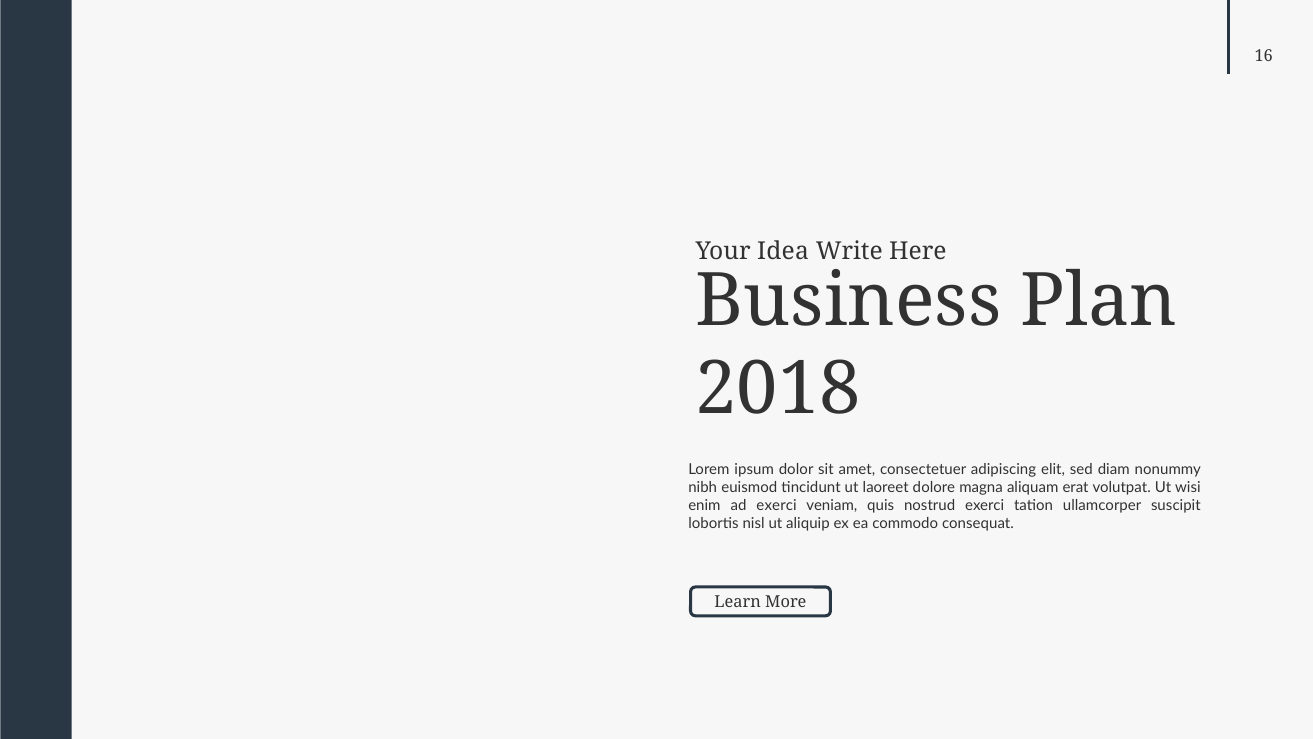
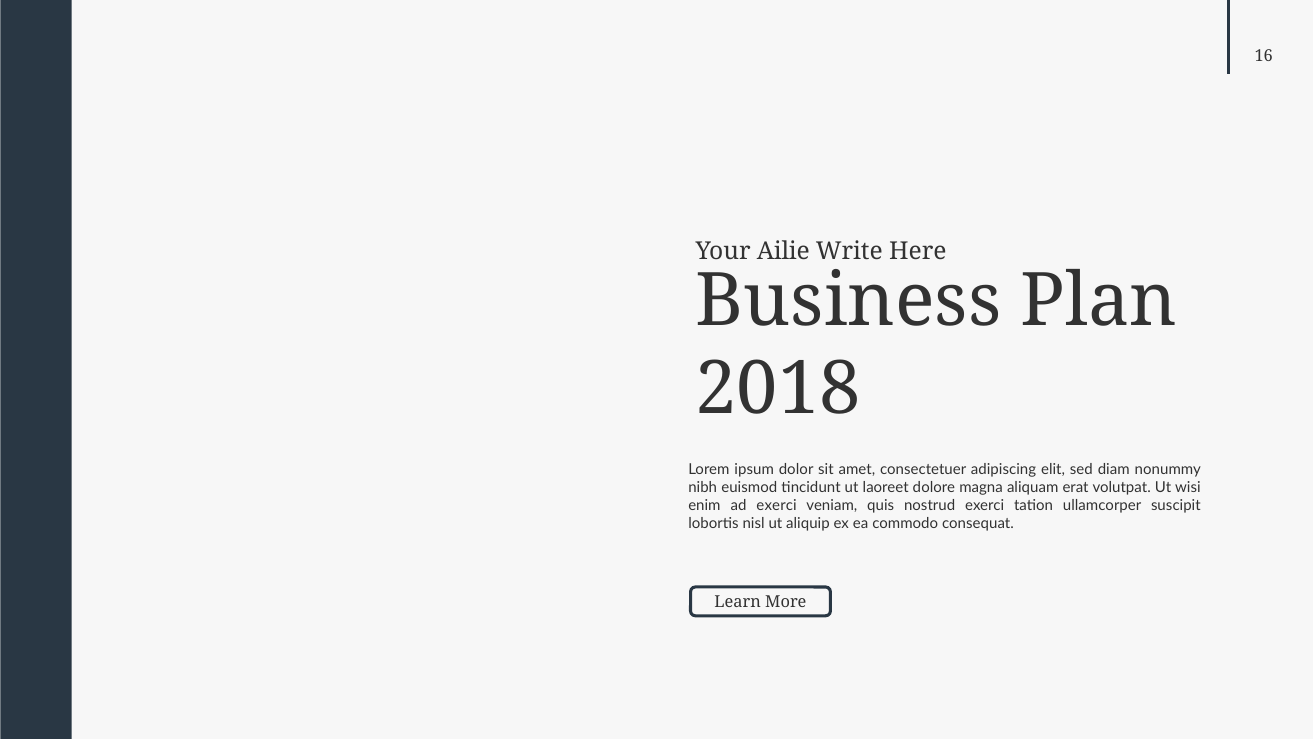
Idea: Idea -> Ailie (783, 252)
